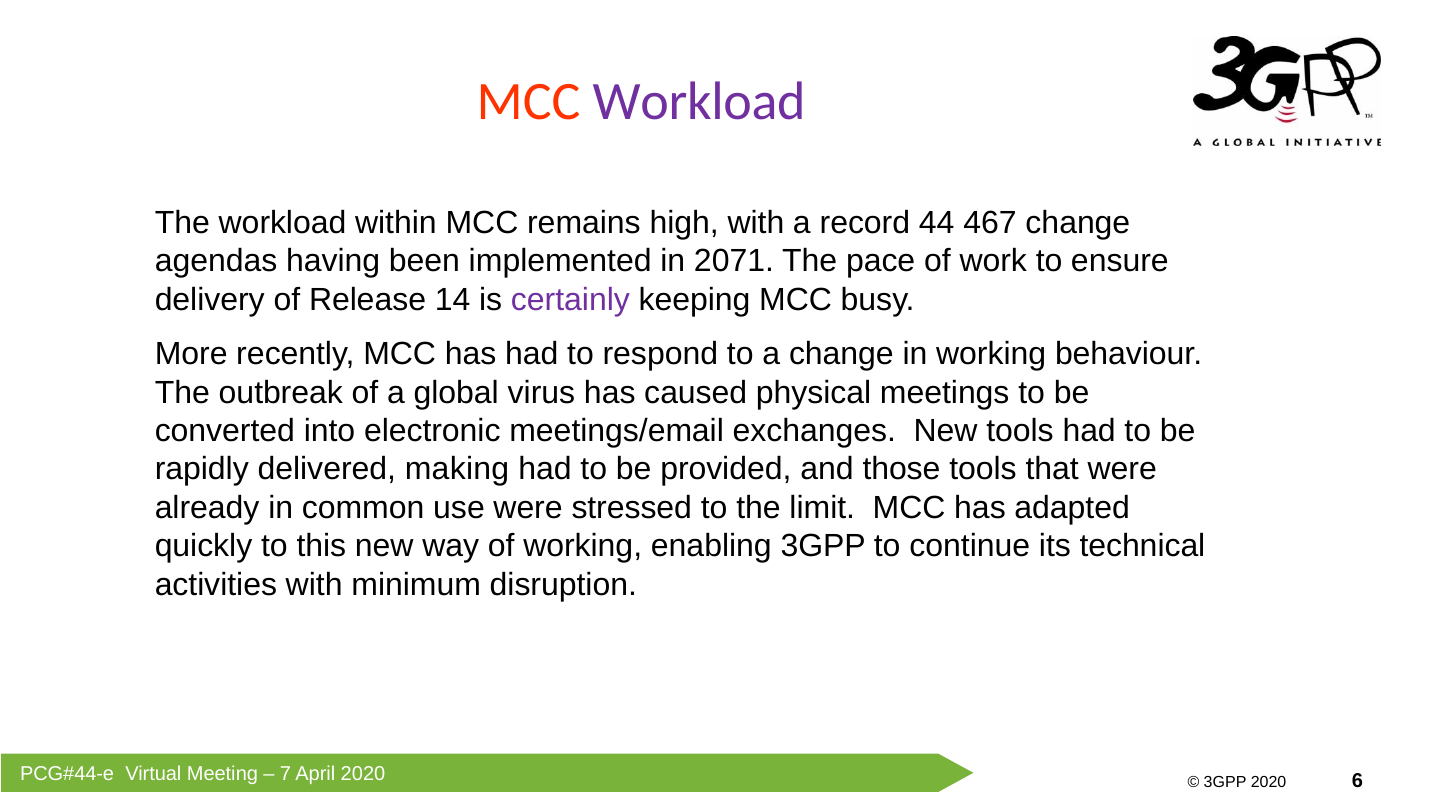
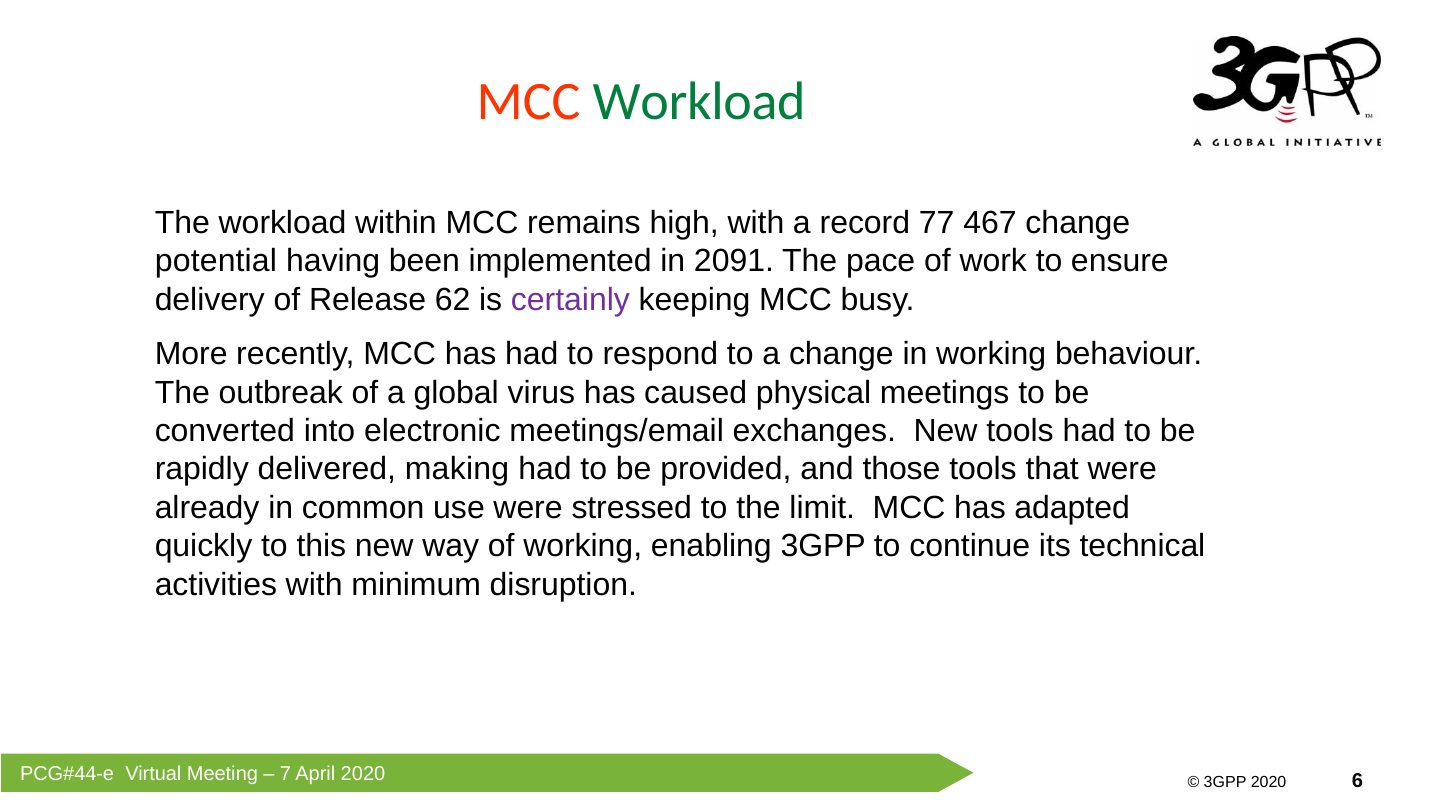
Workload colour: purple -> green (699, 101)
44: 44 -> 77 (937, 223)
agendas: agendas -> potential (216, 261)
2071: 2071 -> 2091 (734, 261)
14: 14 -> 62 (453, 299)
